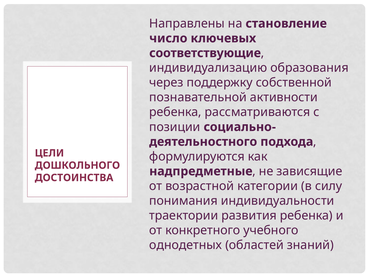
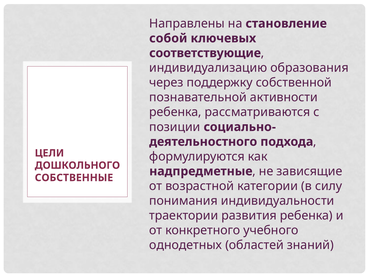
число: число -> собой (168, 38)
ДОСТОИНСТВА: ДОСТОИНСТВА -> СОБСТВЕННЫЕ (74, 178)
